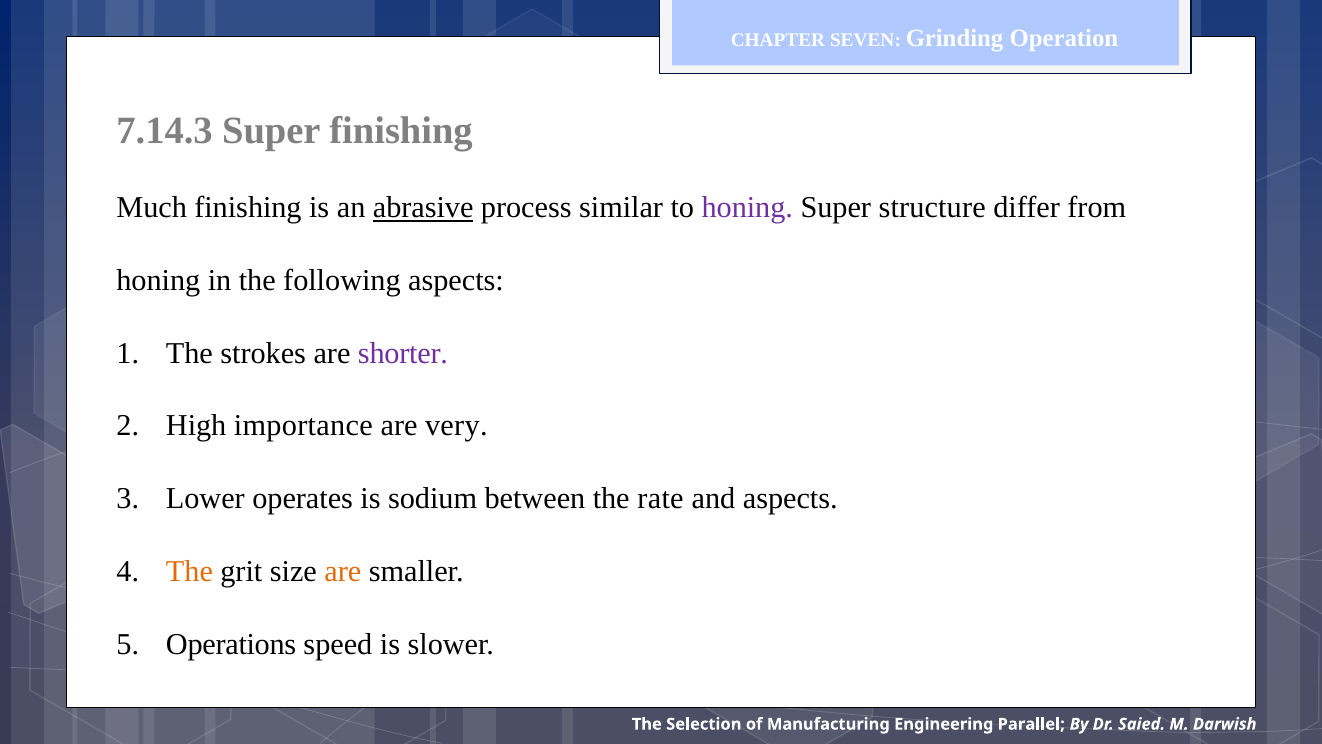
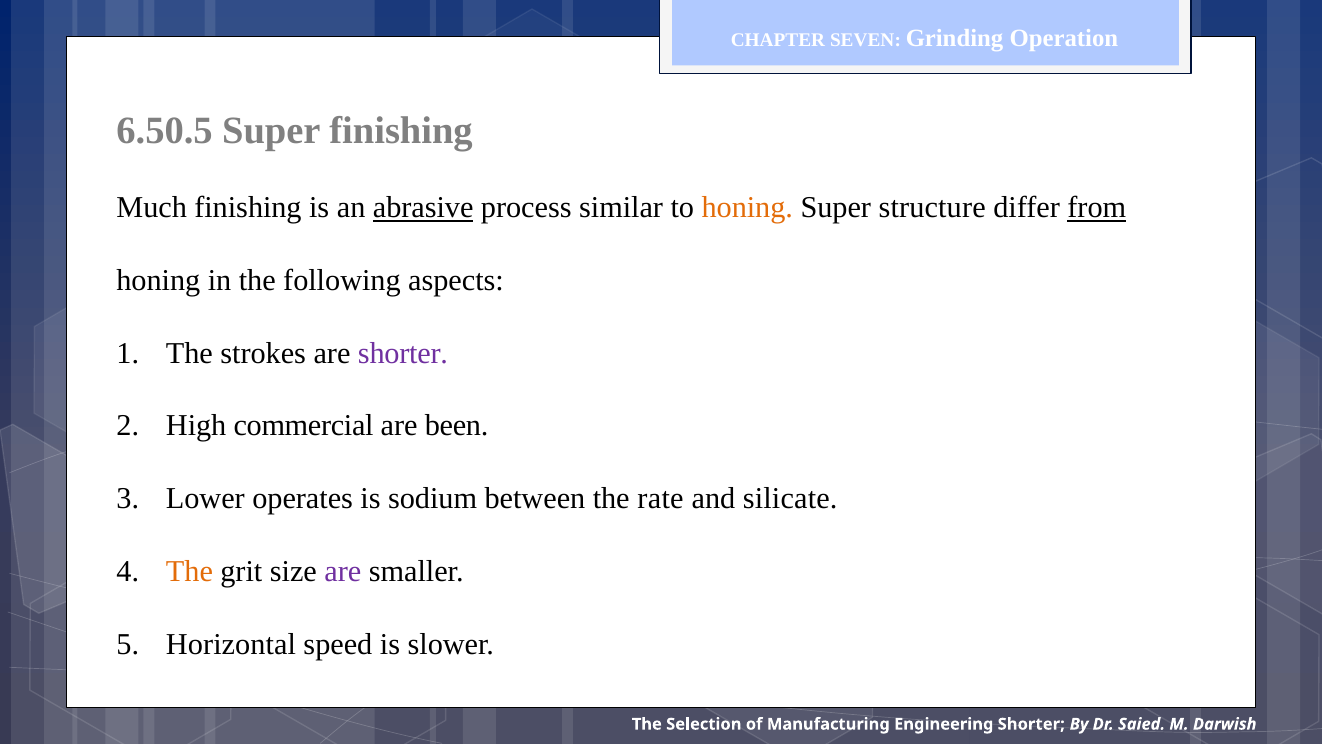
7.14.3: 7.14.3 -> 6.50.5 (165, 130)
honing colour: purple -> orange (747, 208)
from underline: none -> present (1097, 208)
importance: importance -> commercial (304, 426)
very: very -> been (457, 426)
and aspects: aspects -> silicate (790, 498)
are colour: orange -> purple (343, 571)
Operations: Operations -> Horizontal (231, 644)
Parallel: Parallel -> Shorter (1031, 724)
